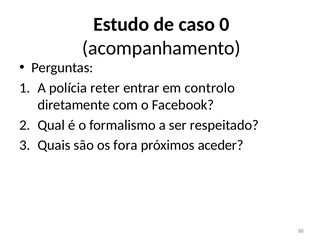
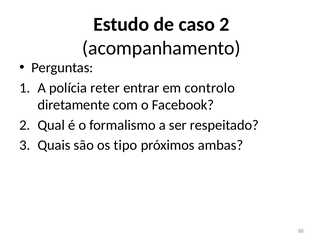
caso 0: 0 -> 2 (224, 25)
fora: fora -> tipo (125, 145)
aceder: aceder -> ambas (221, 145)
